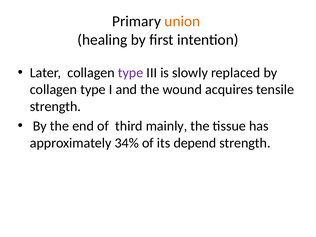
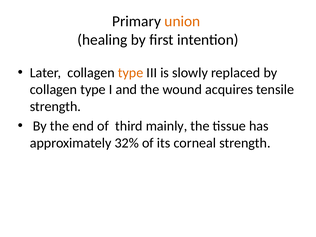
type colour: purple -> orange (131, 73)
34%: 34% -> 32% (127, 143)
depend: depend -> corneal (195, 143)
